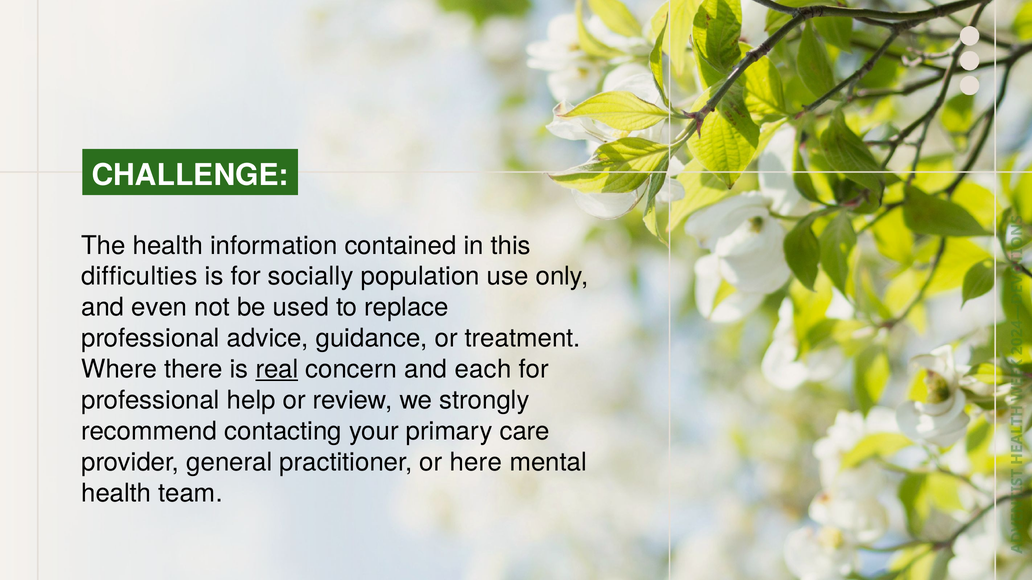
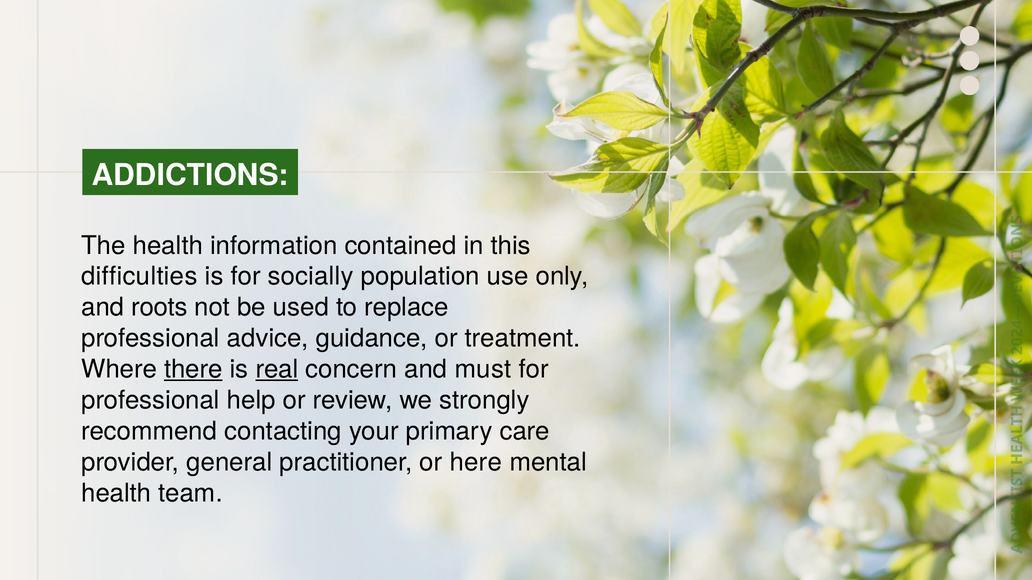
CHALLENGE: CHALLENGE -> ADDICTIONS (190, 175)
even: even -> roots (159, 308)
there underline: none -> present (193, 370)
each: each -> must (483, 370)
